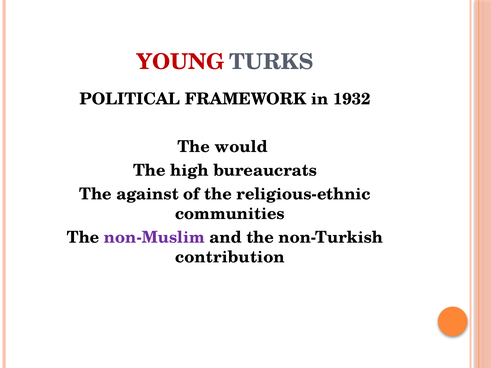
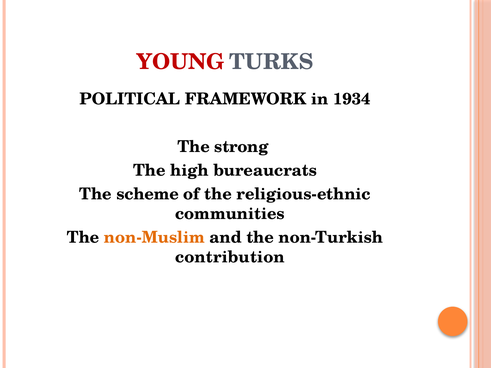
1932: 1932 -> 1934 (352, 99)
would: would -> strong (241, 147)
against: against -> scheme (148, 194)
non-Muslim colour: purple -> orange (154, 238)
